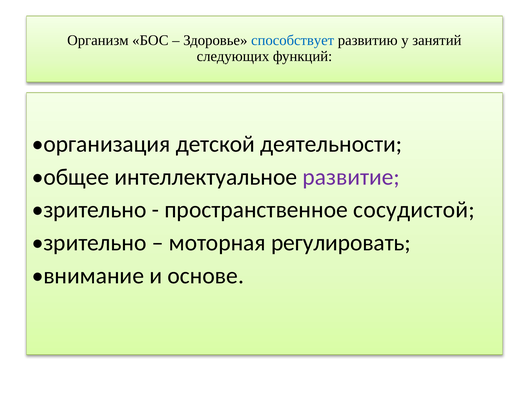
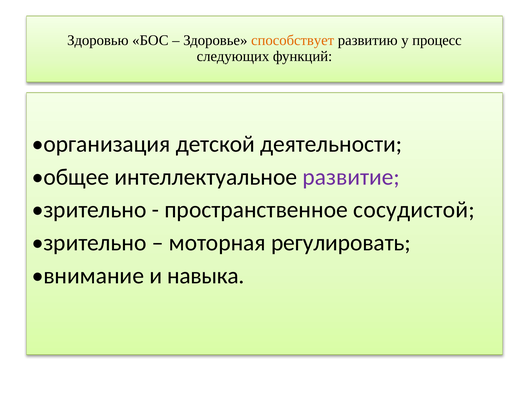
Организм: Организм -> Здоровью (98, 40)
способствует colour: blue -> orange (293, 40)
занятий: занятий -> процесс (437, 40)
основе: основе -> навыка (206, 276)
